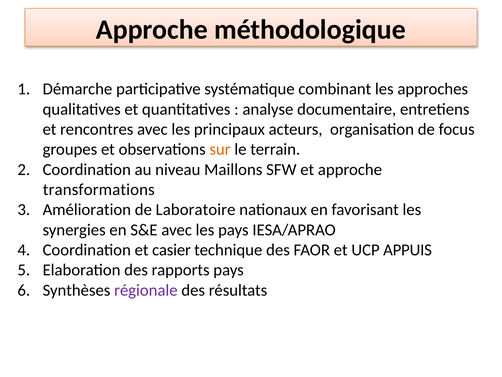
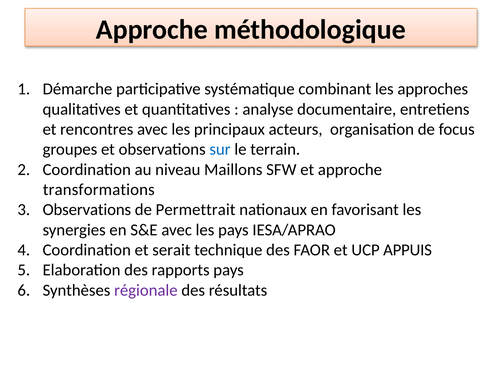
sur colour: orange -> blue (220, 149)
Amélioration: Amélioration -> Observations (87, 209)
Laboratoire: Laboratoire -> Permettrait (196, 209)
casier: casier -> serait (171, 250)
